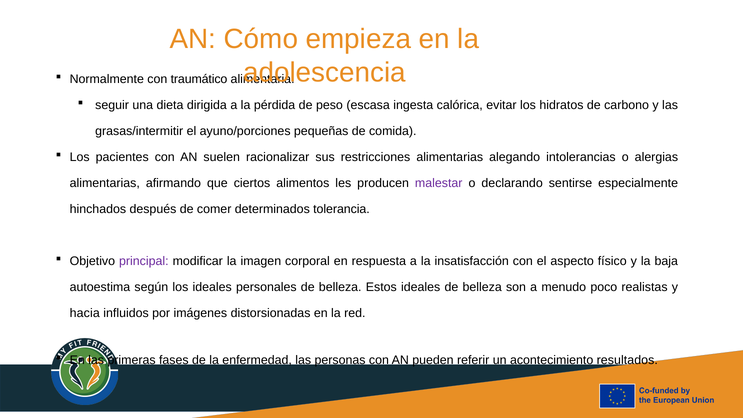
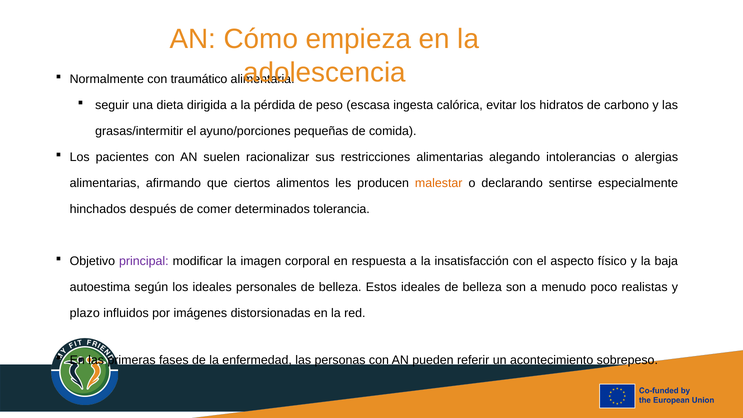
malestar colour: purple -> orange (439, 183)
hacia: hacia -> plazo (85, 313)
resultados: resultados -> sobrepeso (627, 360)
